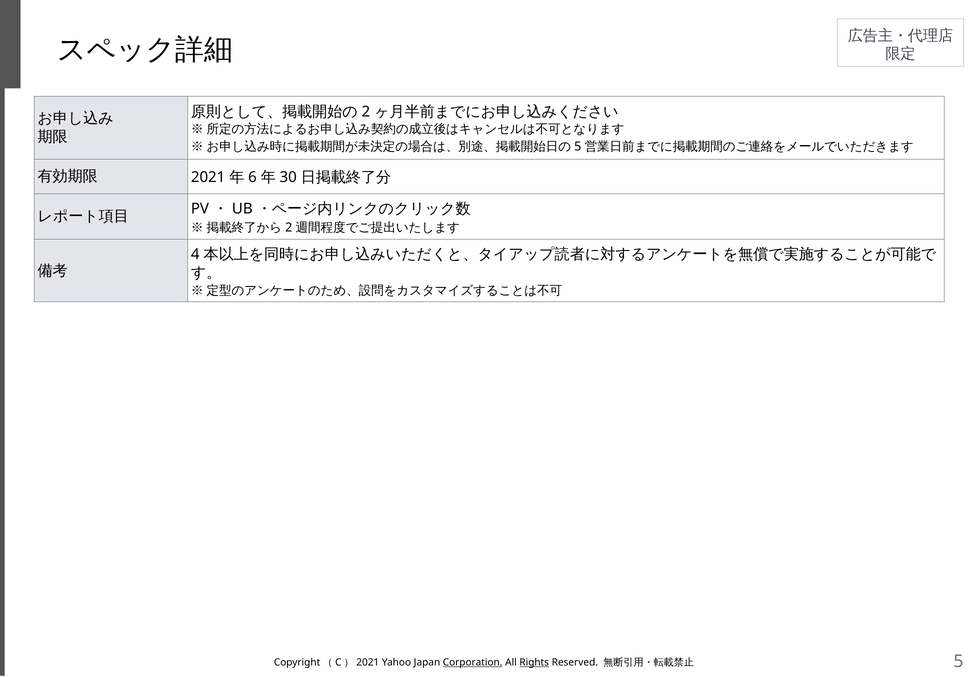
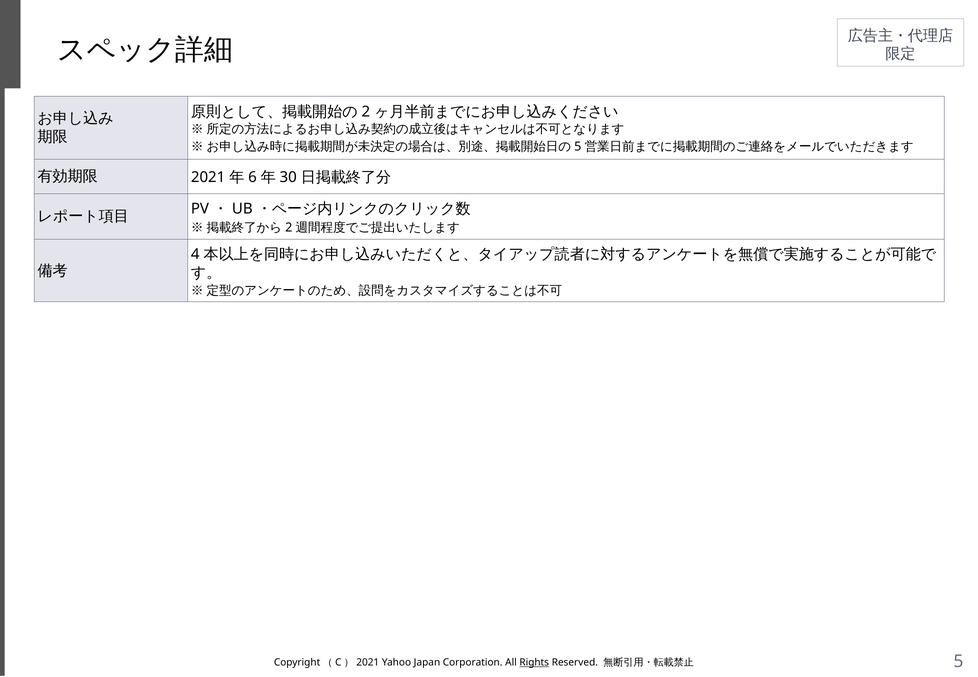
Corporation underline: present -> none (473, 662)
